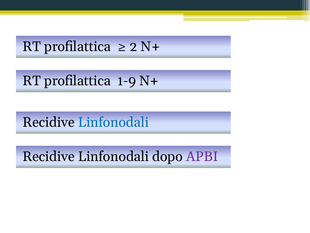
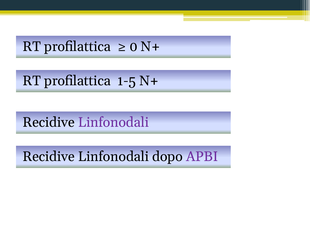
2: 2 -> 0 (134, 46)
1-9: 1-9 -> 1-5 (127, 81)
Linfonodali colour: blue -> purple (113, 122)
